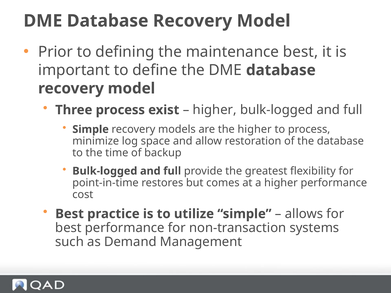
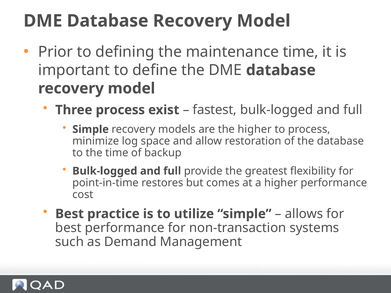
maintenance best: best -> time (301, 52)
higher: higher -> fastest (215, 110)
